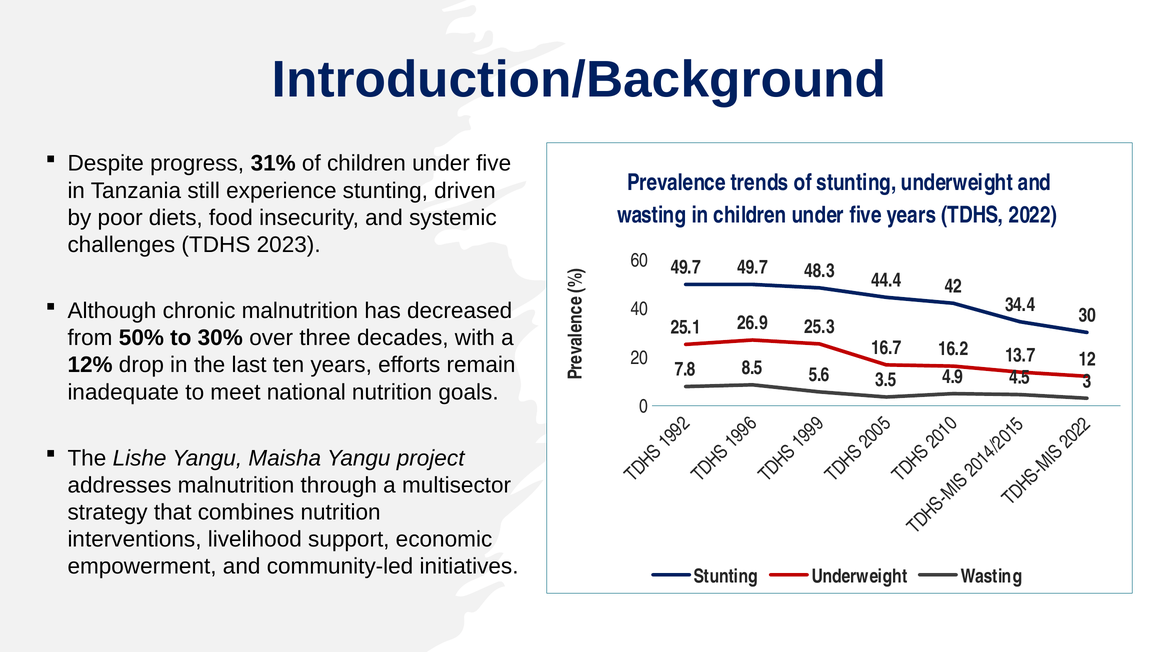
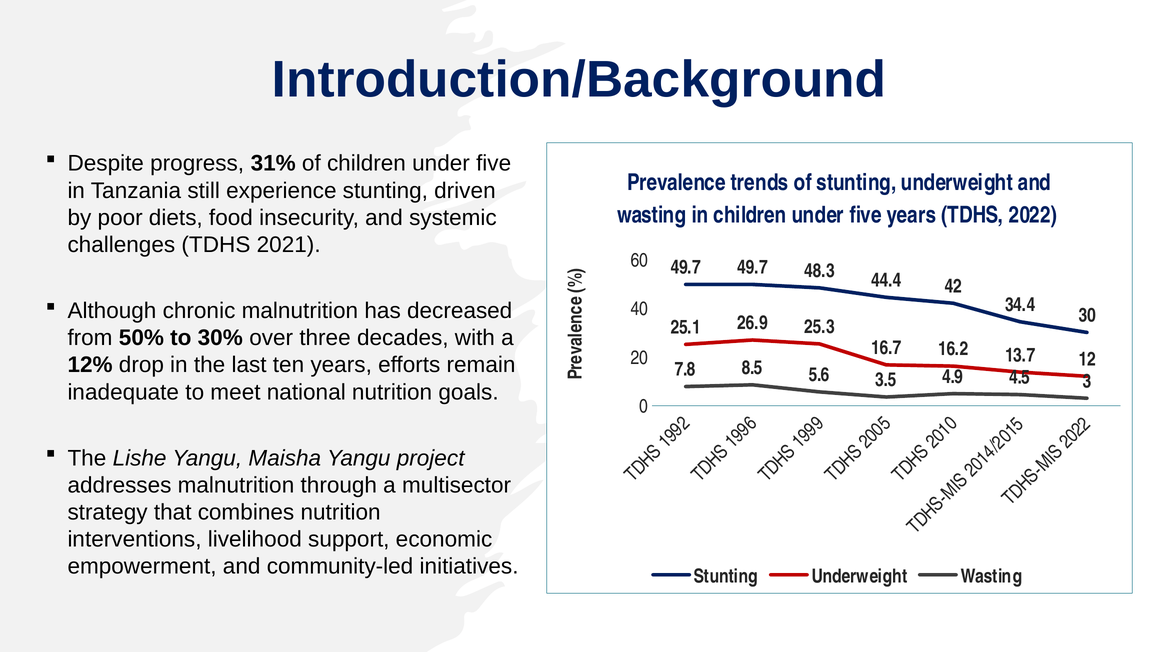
2023: 2023 -> 2021 (289, 245)
